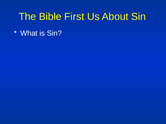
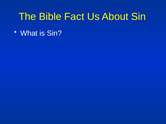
First: First -> Fact (74, 17)
